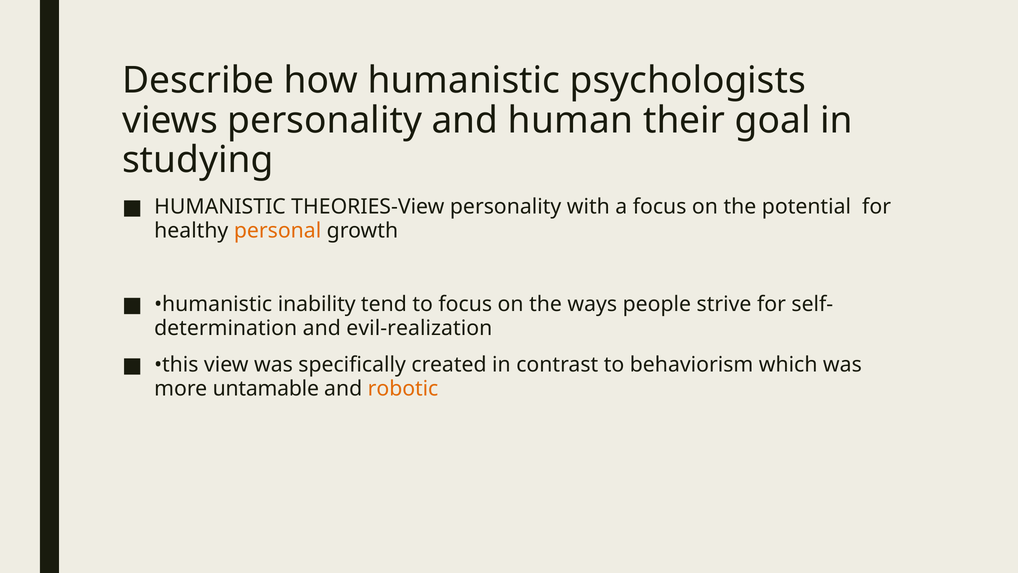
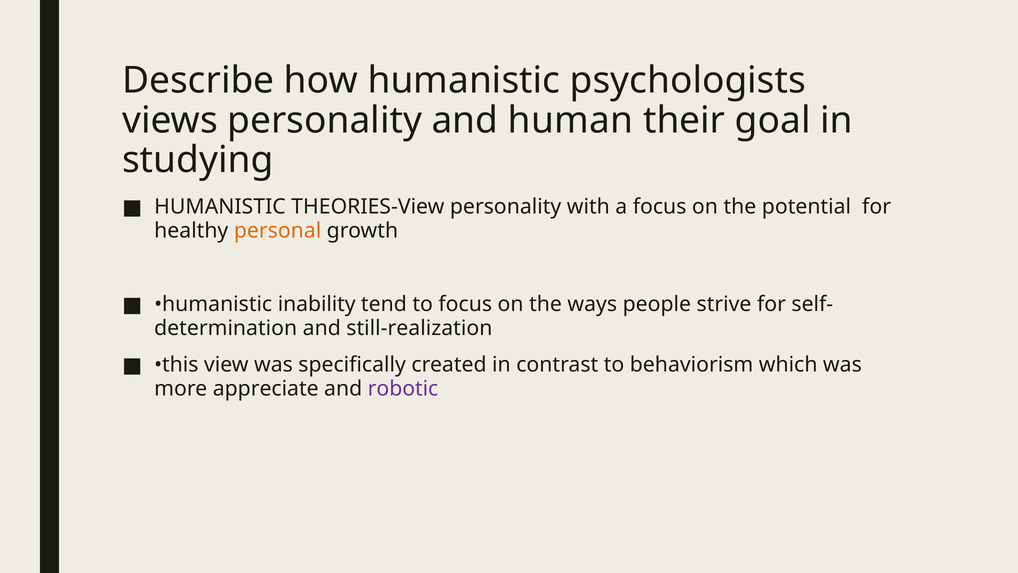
evil-realization: evil-realization -> still-realization (419, 328)
untamable: untamable -> appreciate (266, 389)
robotic colour: orange -> purple (403, 389)
